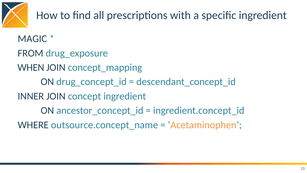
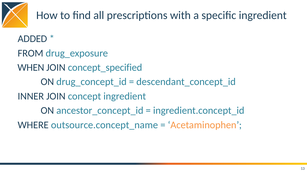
MAGIC: MAGIC -> ADDED (32, 39)
concept_mapping: concept_mapping -> concept_specified (105, 67)
